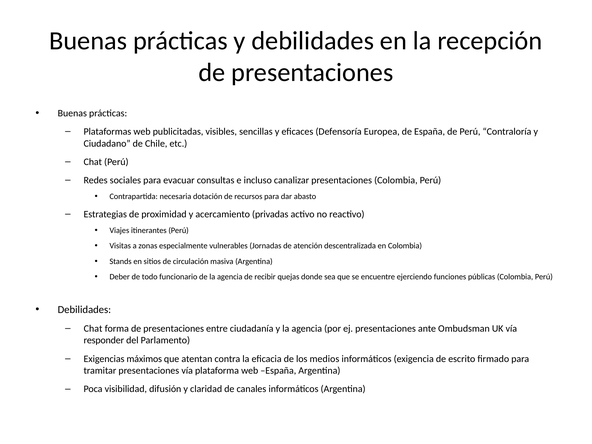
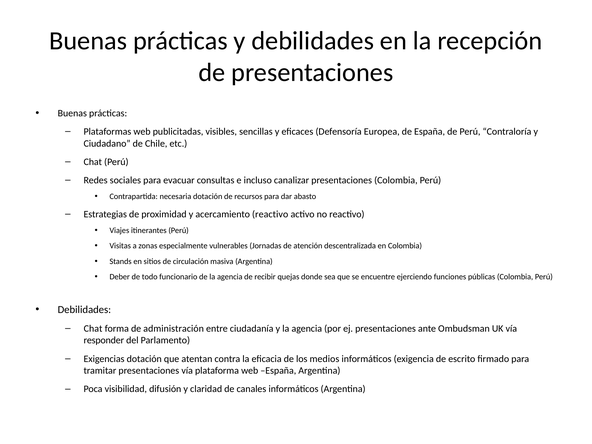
acercamiento privadas: privadas -> reactivo (270, 214)
forma de presentaciones: presentaciones -> administración (174, 329)
Exigencias máximos: máximos -> dotación (144, 359)
